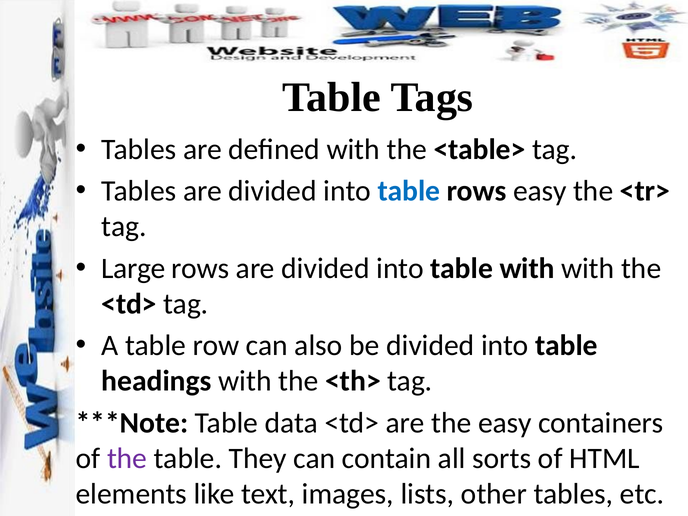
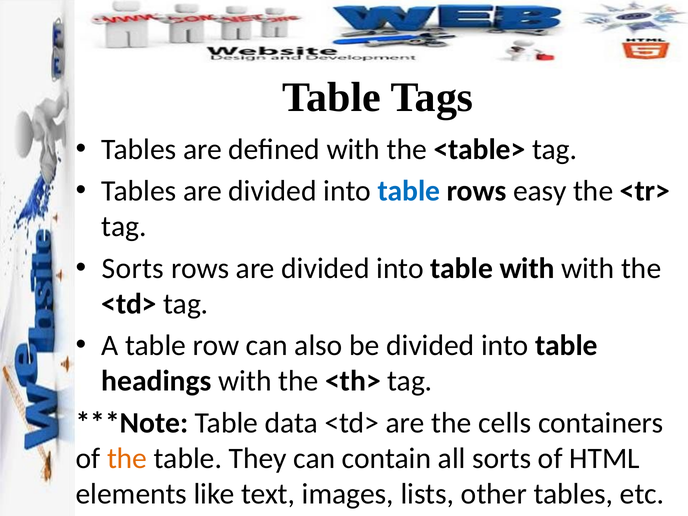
Large: Large -> Sorts (133, 268)
the easy: easy -> cells (505, 423)
the colour: purple -> orange (127, 458)
